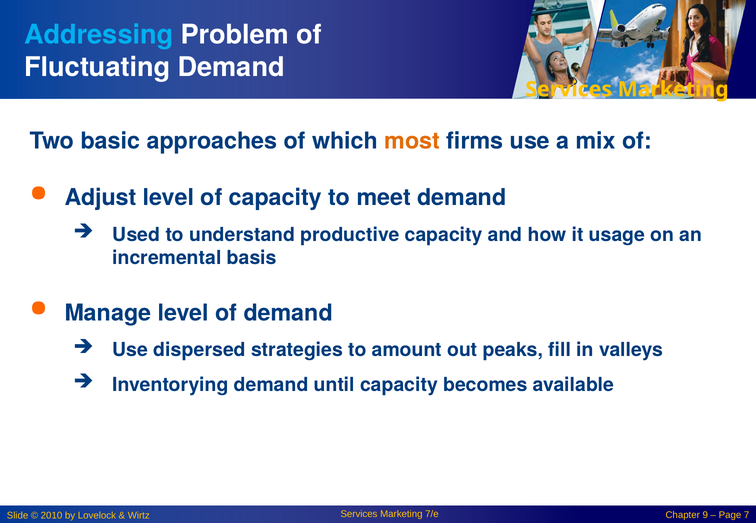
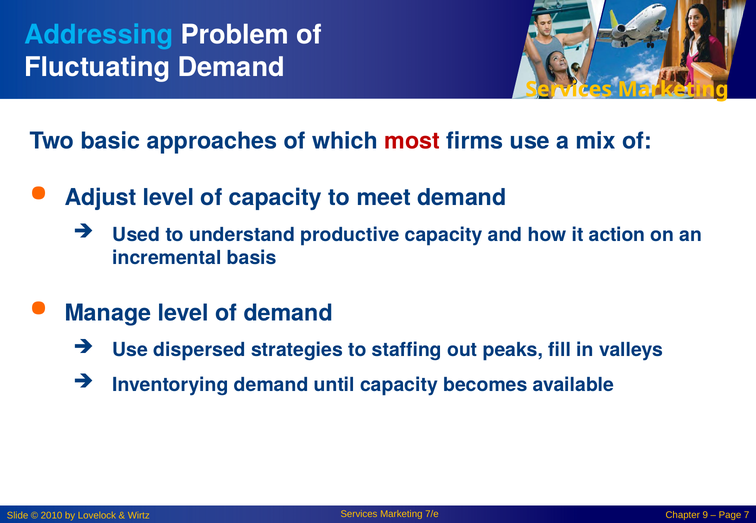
most colour: orange -> red (412, 141)
usage: usage -> action (617, 235)
amount: amount -> staffing (407, 350)
